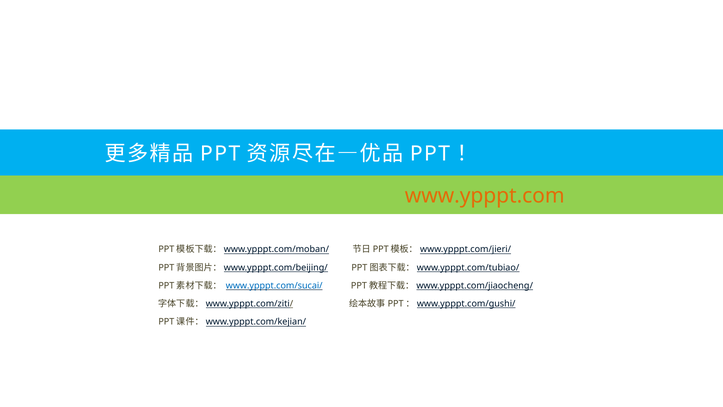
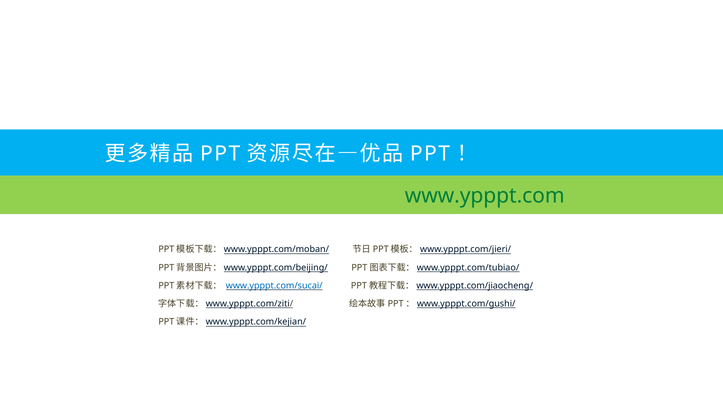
www.ypppt.com colour: orange -> green (485, 196)
